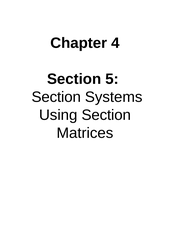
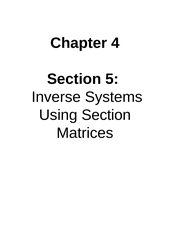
Section: Section -> Inverse (56, 97)
